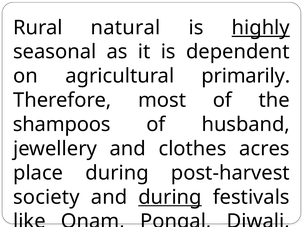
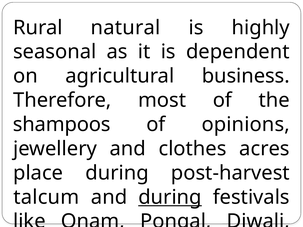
highly underline: present -> none (261, 28)
primarily: primarily -> business (246, 76)
husband: husband -> opinions (246, 125)
society: society -> talcum (46, 197)
